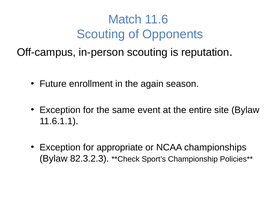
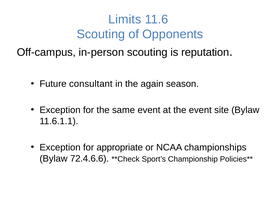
Match: Match -> Limits (125, 19)
enrollment: enrollment -> consultant (91, 84)
the entire: entire -> event (200, 110)
82.3.2.3: 82.3.2.3 -> 72.4.6.6 (90, 159)
